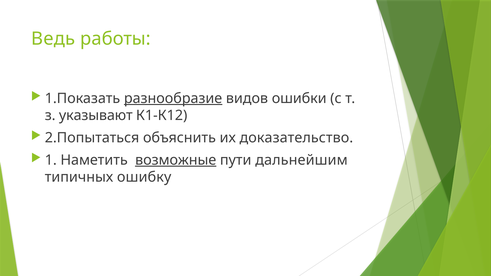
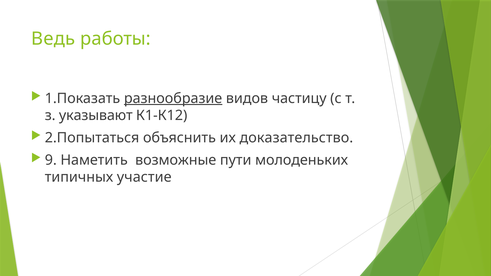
ошибки: ошибки -> частицу (299, 98)
1: 1 -> 9 (51, 160)
возможные underline: present -> none (176, 160)
дальнейшим: дальнейшим -> молоденьких (302, 160)
ошибку: ошибку -> участие (144, 177)
